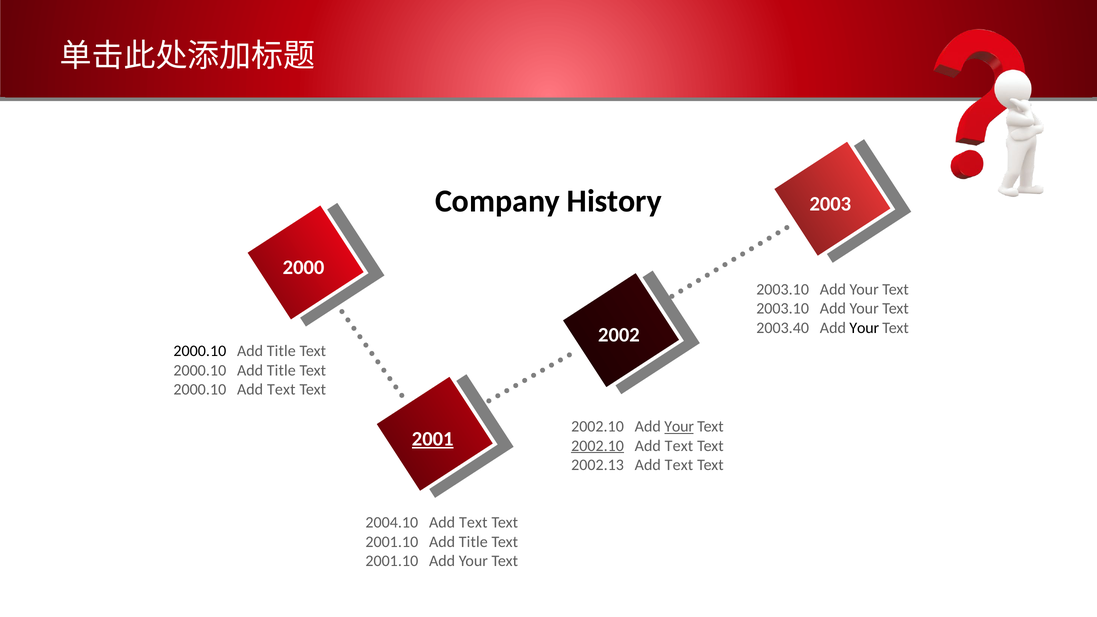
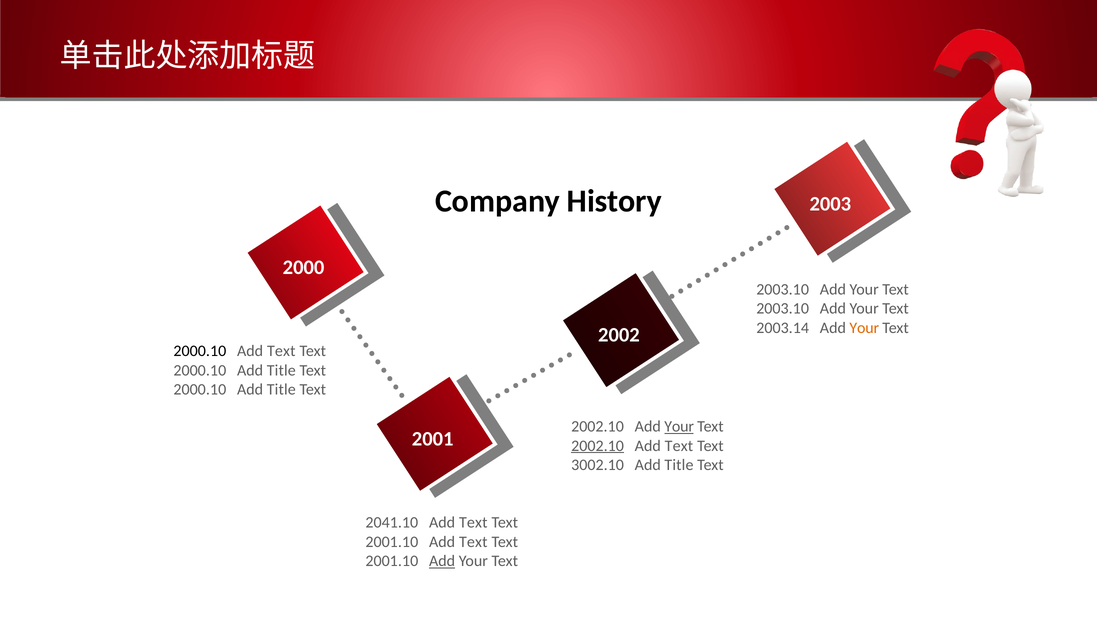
2003.40: 2003.40 -> 2003.14 (783, 328)
Your colour: black -> orange (864, 328)
Title: Title -> Text (281, 351)
Text: Text -> Title (281, 390)
2001 underline: present -> none (433, 439)
2002.13: 2002.13 -> 3002.10 (598, 465)
Text: Text -> Title (679, 465)
2004.10: 2004.10 -> 2041.10 (392, 523)
2001.10 Add Title: Title -> Text (473, 542)
Add underline: none -> present (442, 561)
